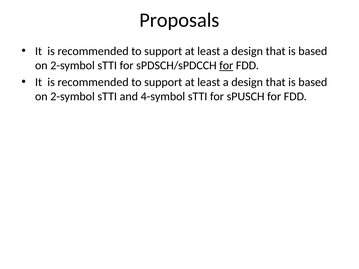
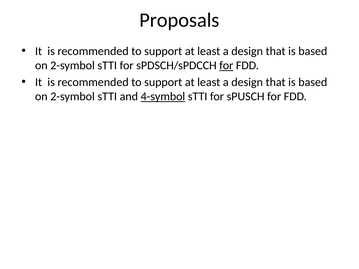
4-symbol underline: none -> present (163, 97)
